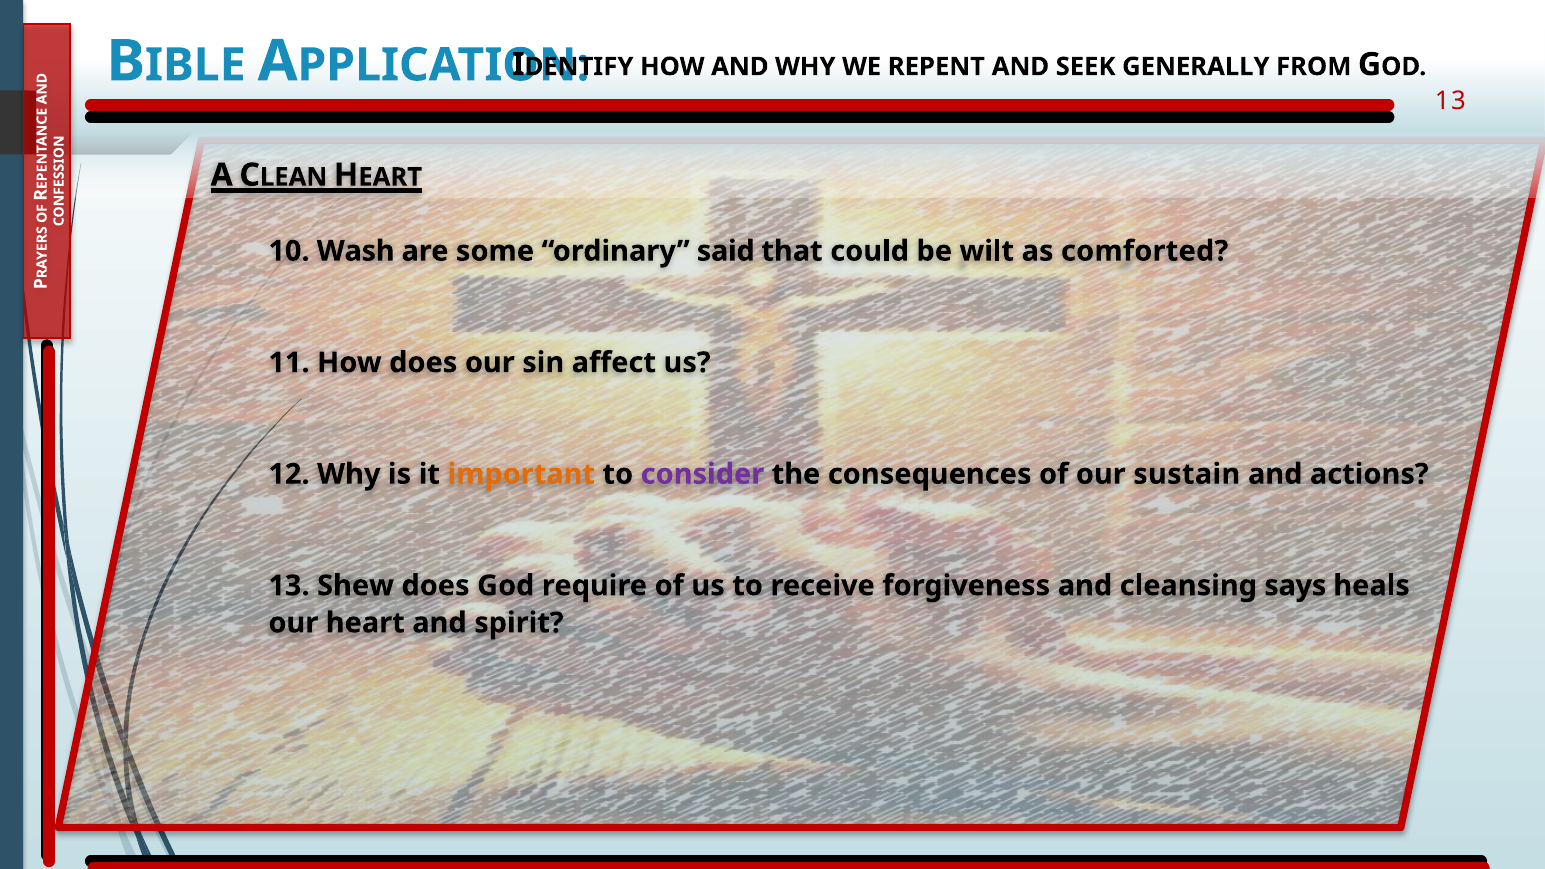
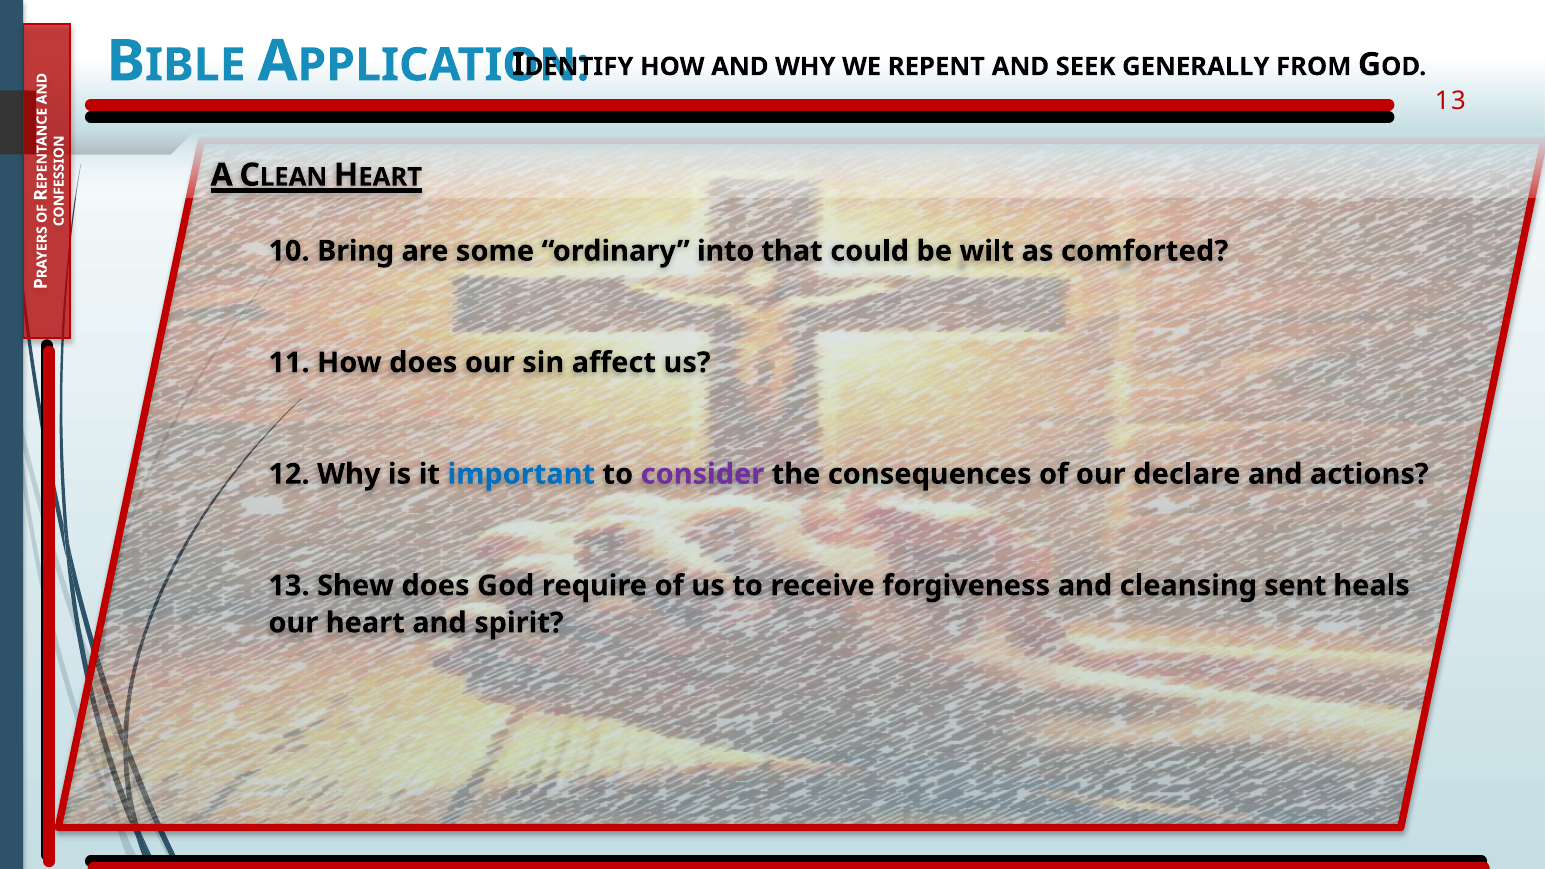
Wash: Wash -> Bring (356, 251)
said: said -> into (726, 251)
important colour: orange -> blue (521, 474)
sustain: sustain -> declare (1187, 474)
says: says -> sent (1295, 586)
